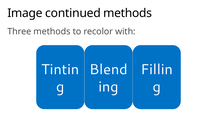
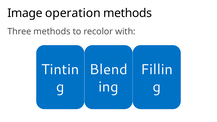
continued: continued -> operation (73, 13)
